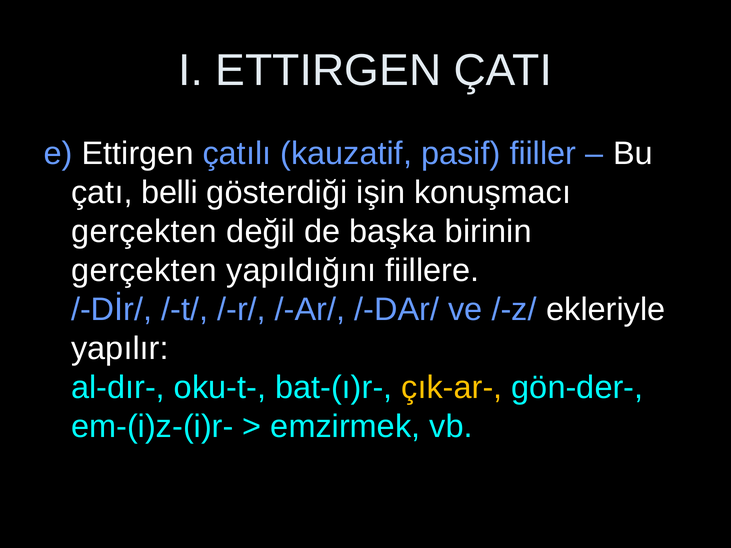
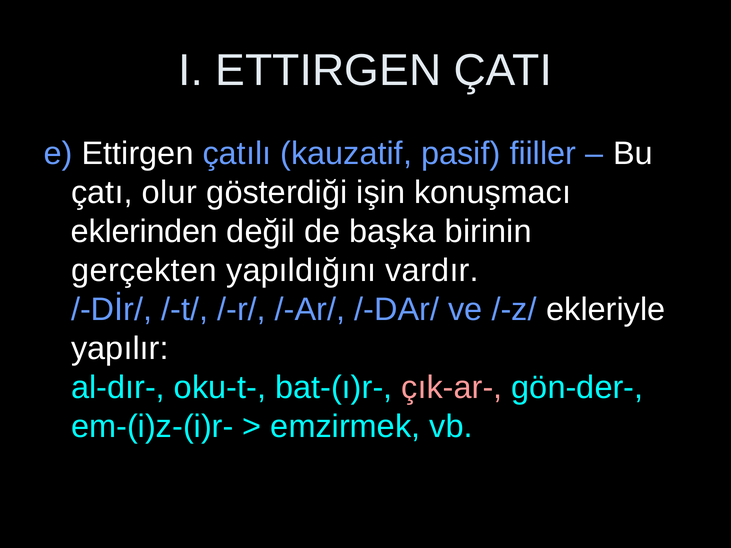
belli: belli -> olur (169, 192)
gerçekten: gerçekten -> eklerinden (144, 231)
fiillere: fiillere -> vardır (432, 271)
çık-ar- colour: yellow -> pink (452, 388)
